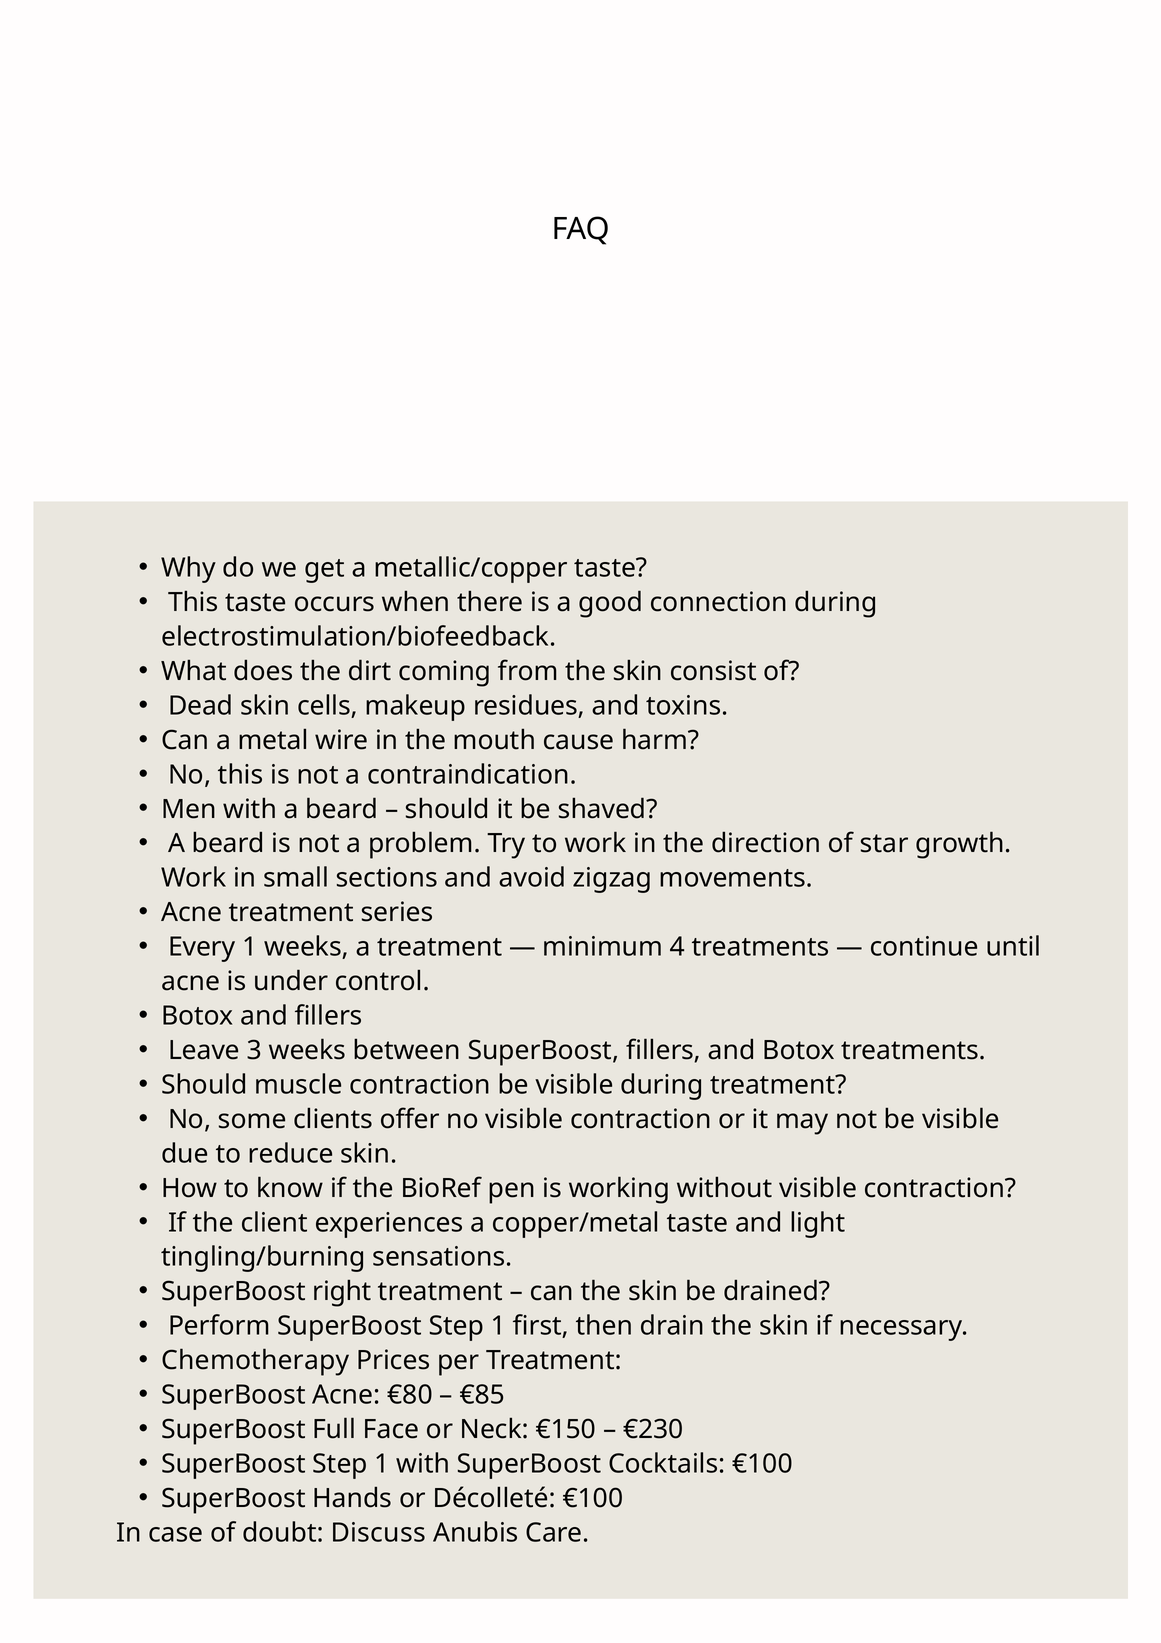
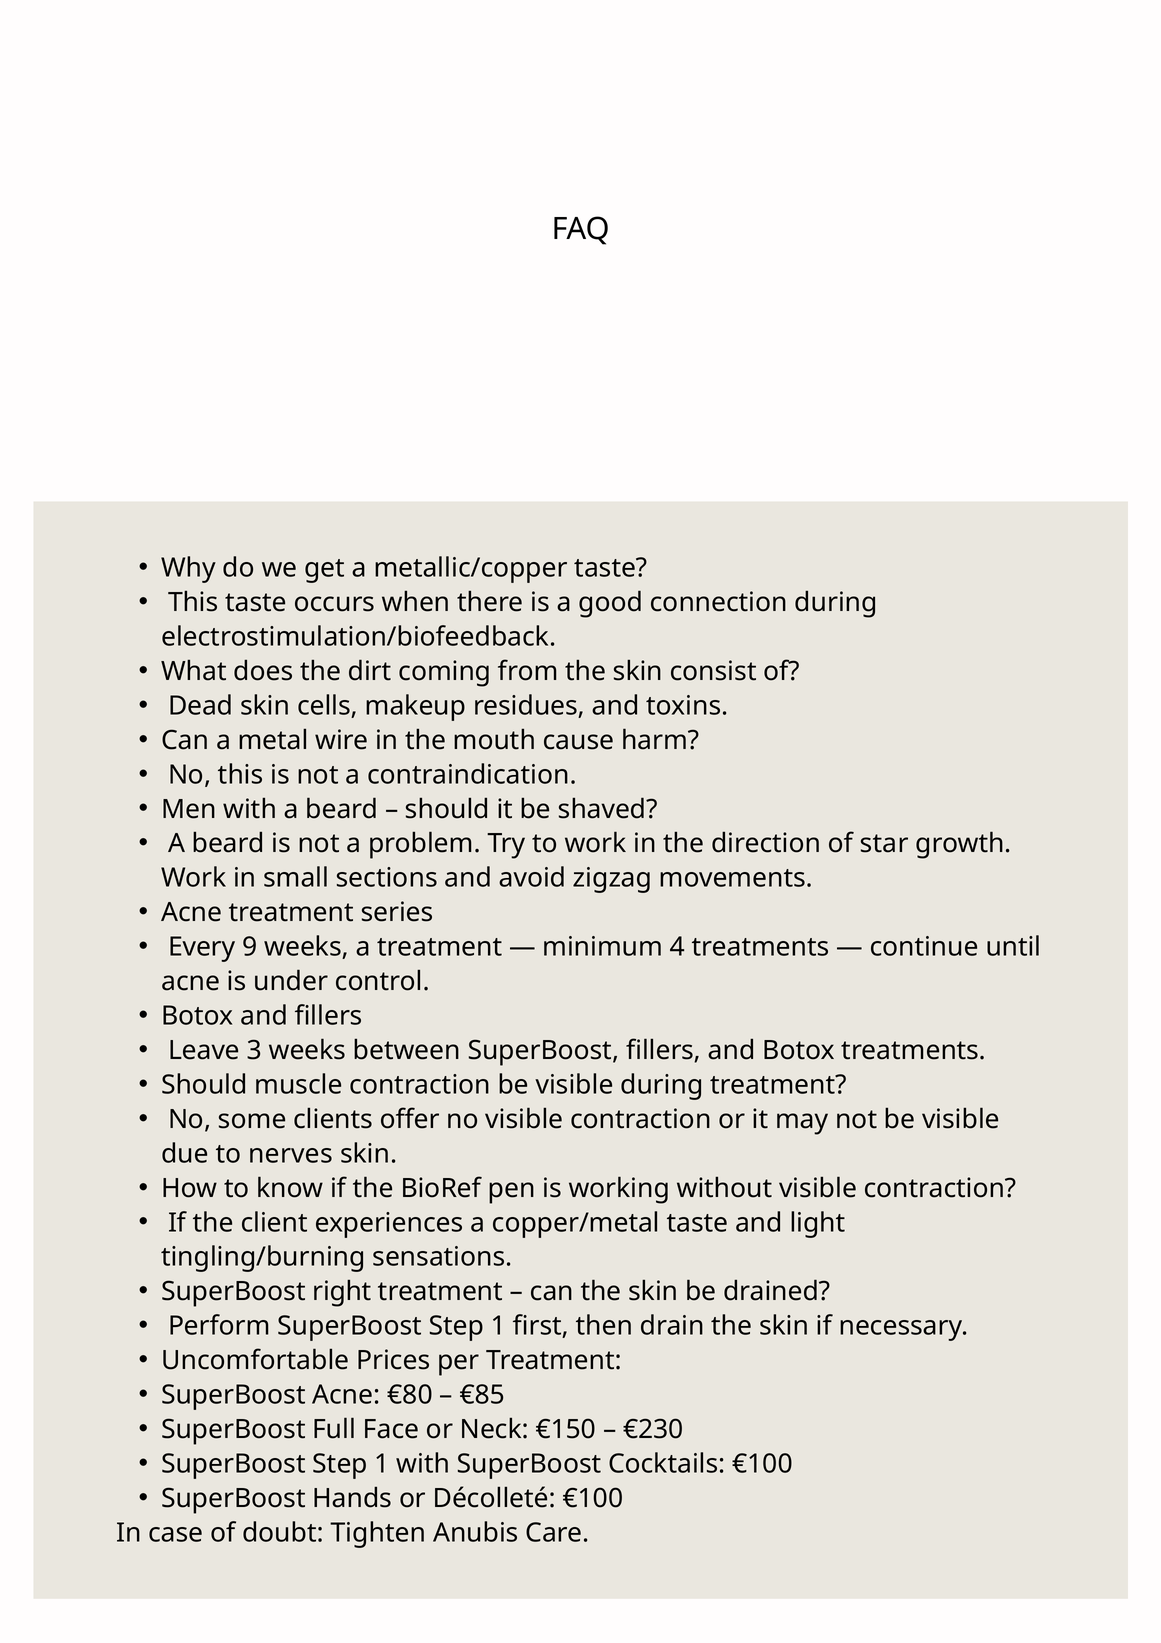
Every 1: 1 -> 9 (250, 947)
reduce: reduce -> nerves (291, 1154)
Chemotherapy: Chemotherapy -> Uncomfortable (255, 1361)
Discuss: Discuss -> Tighten (378, 1533)
